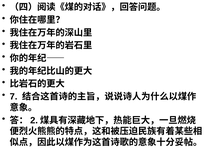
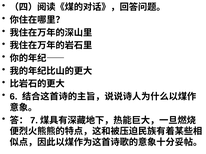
7: 7 -> 6 (14, 97)
2: 2 -> 7 (34, 121)
